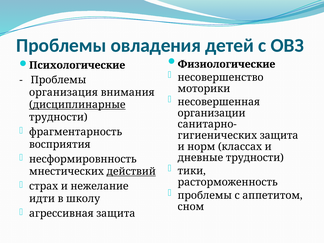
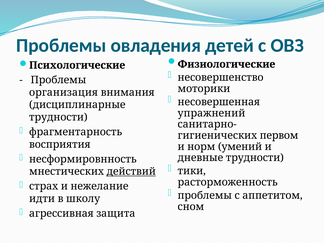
дисциплинарные underline: present -> none (77, 105)
организации: организации -> упражнений (211, 113)
защита: защита -> первом (279, 135)
классах: классах -> умений (240, 147)
